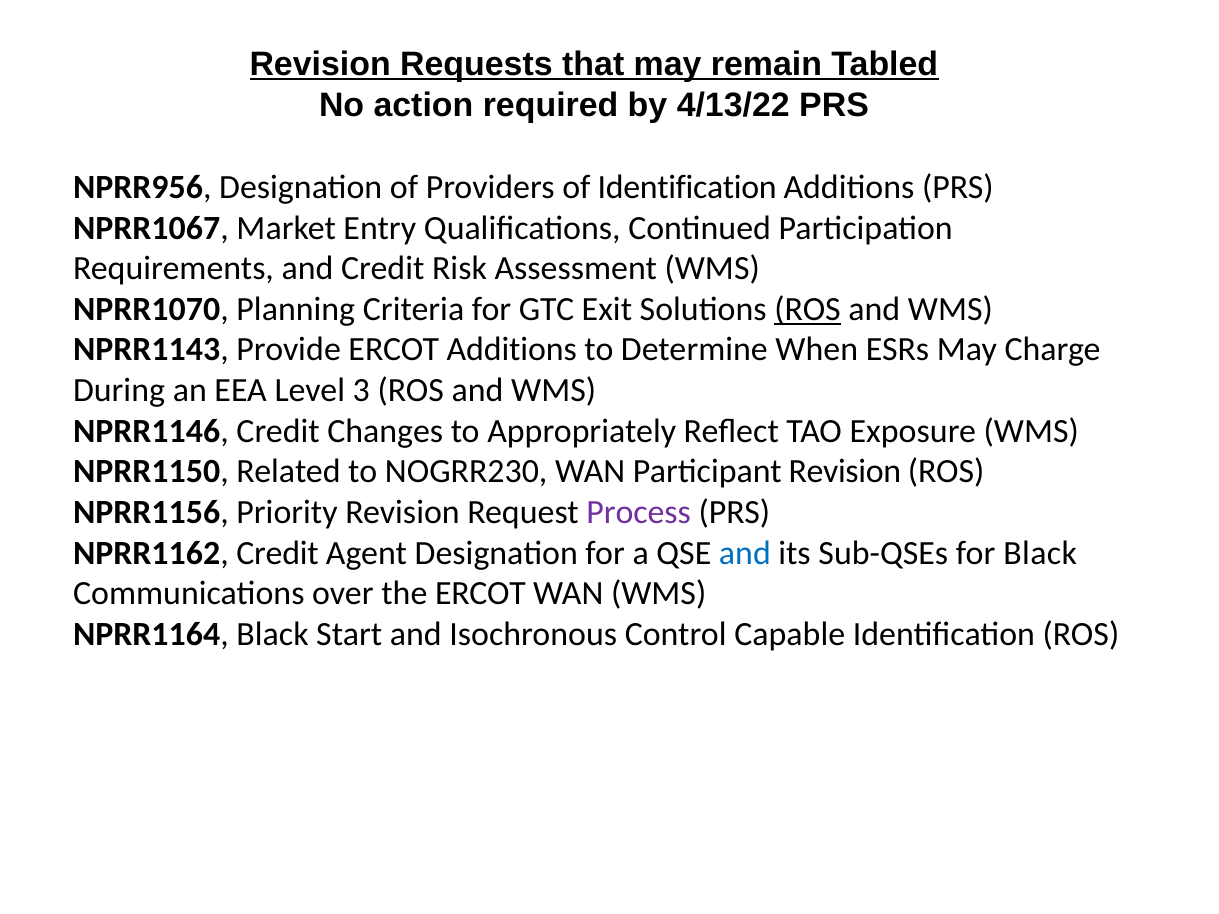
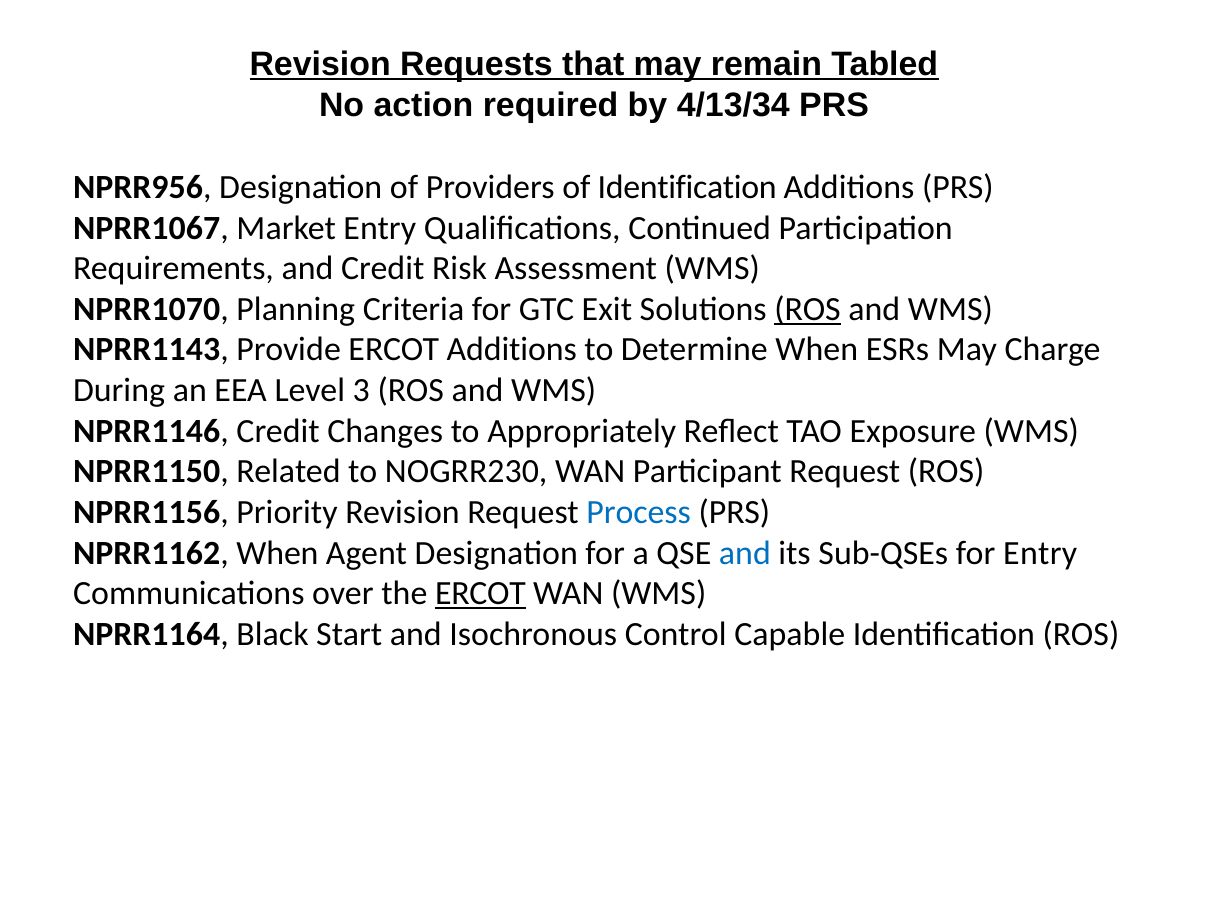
4/13/22: 4/13/22 -> 4/13/34 (733, 105)
Participant Revision: Revision -> Request (845, 472)
Process colour: purple -> blue (639, 512)
NPRR1162 Credit: Credit -> When (277, 553)
for Black: Black -> Entry (1040, 553)
ERCOT underline: none -> present (480, 594)
